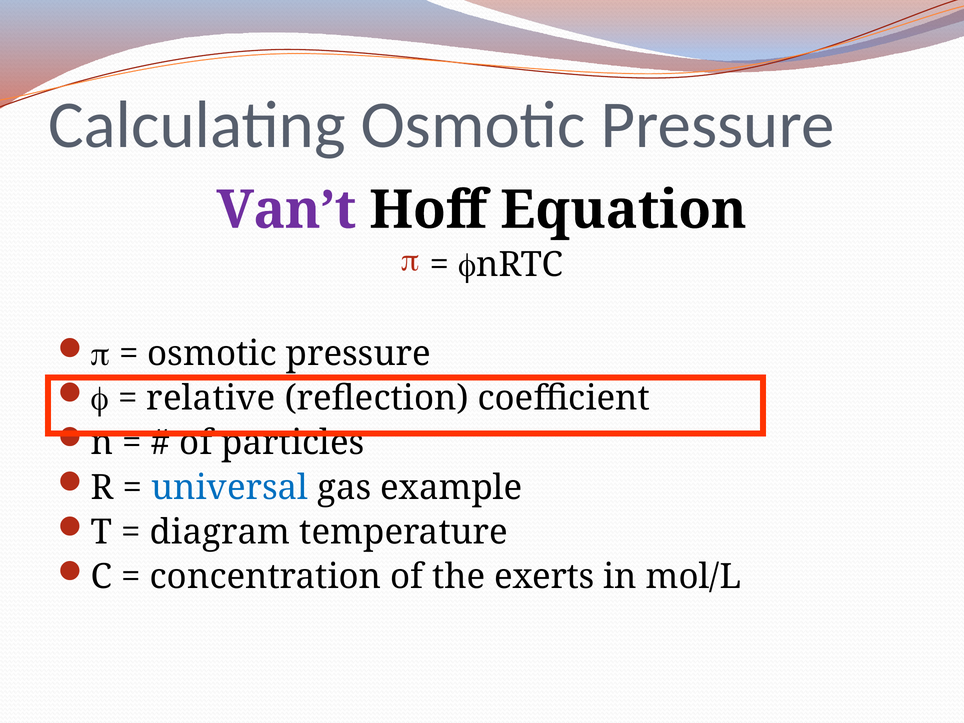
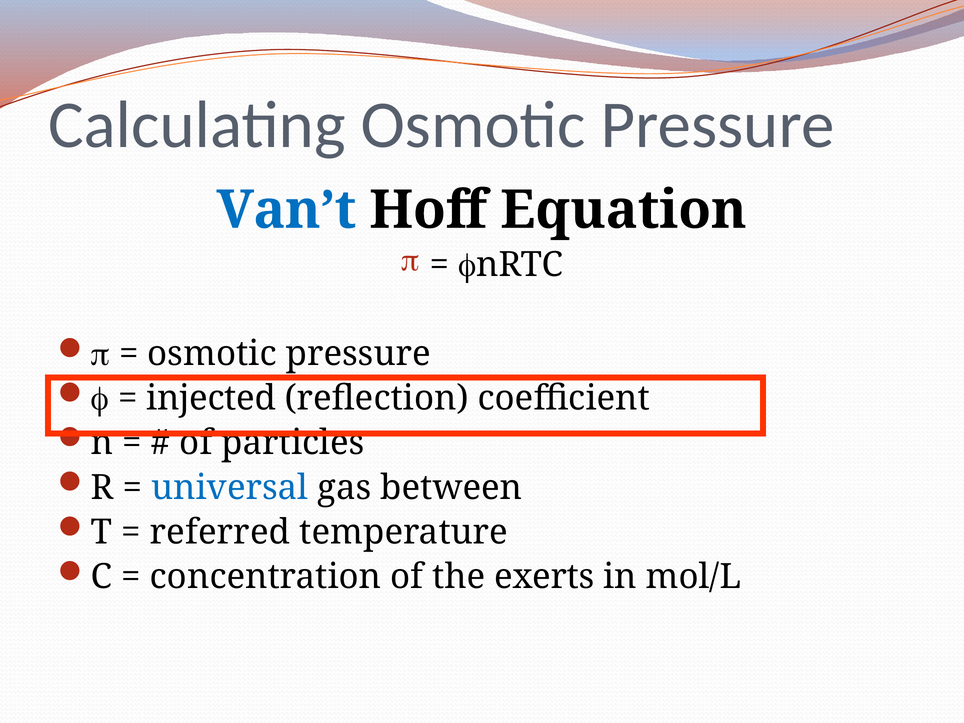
Van’t colour: purple -> blue (286, 210)
relative: relative -> injected (211, 398)
example: example -> between (451, 488)
diagram: diagram -> referred (220, 532)
